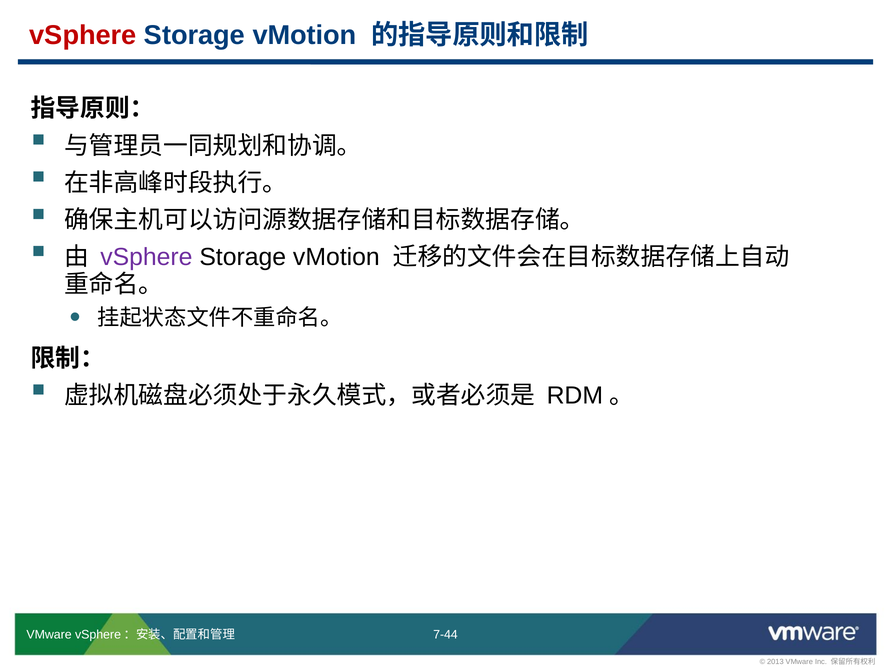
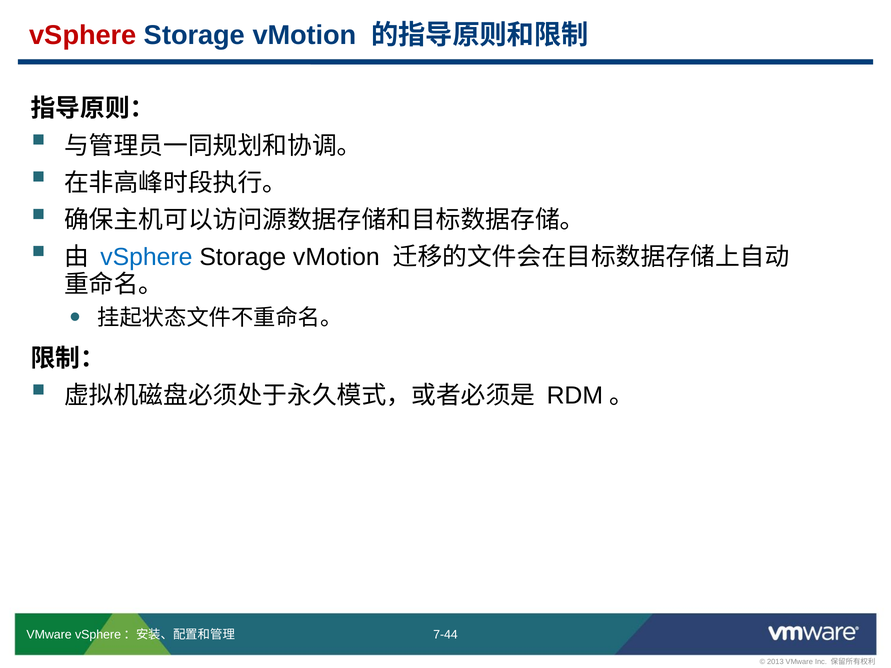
vSphere colour: purple -> blue (146, 257)
